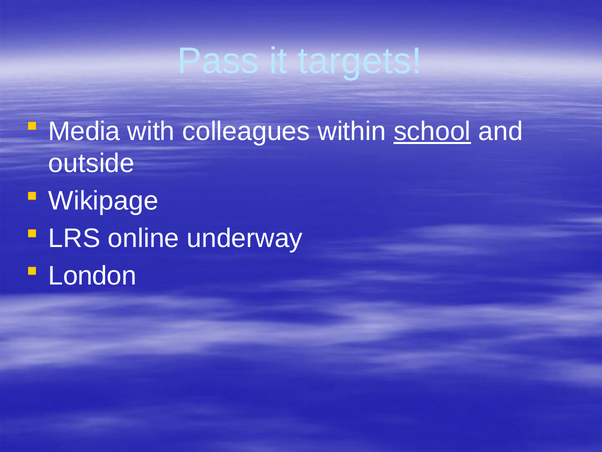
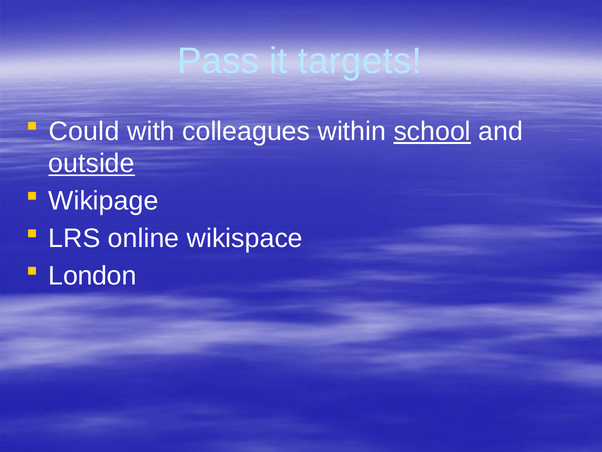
Media: Media -> Could (84, 131)
outside underline: none -> present (92, 163)
underway: underway -> wikispace (245, 238)
